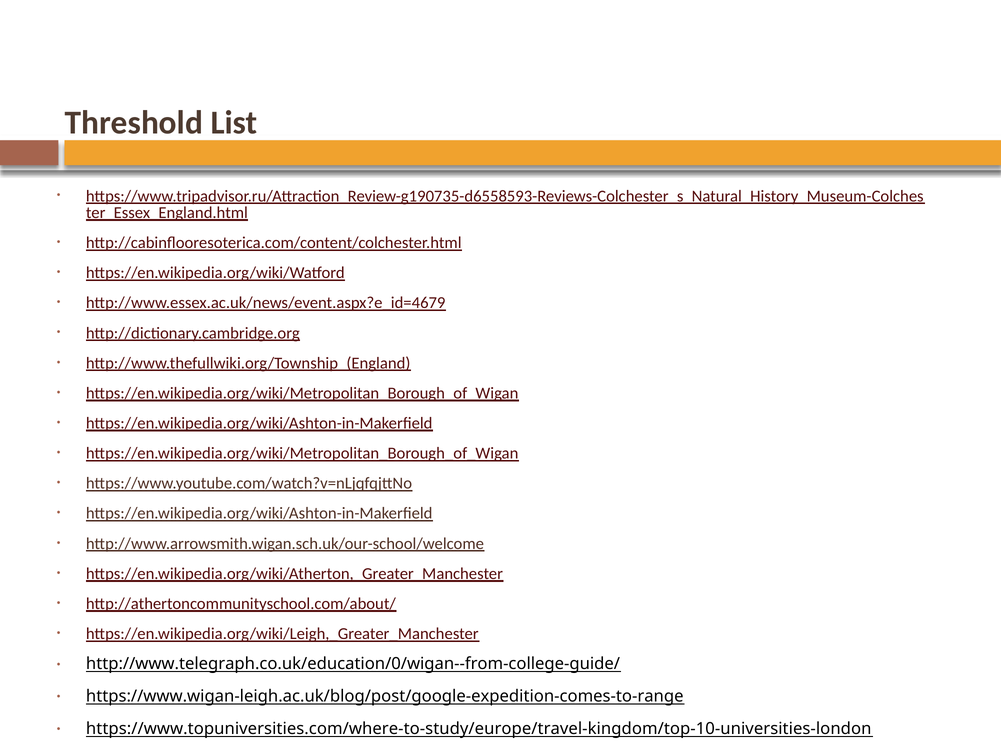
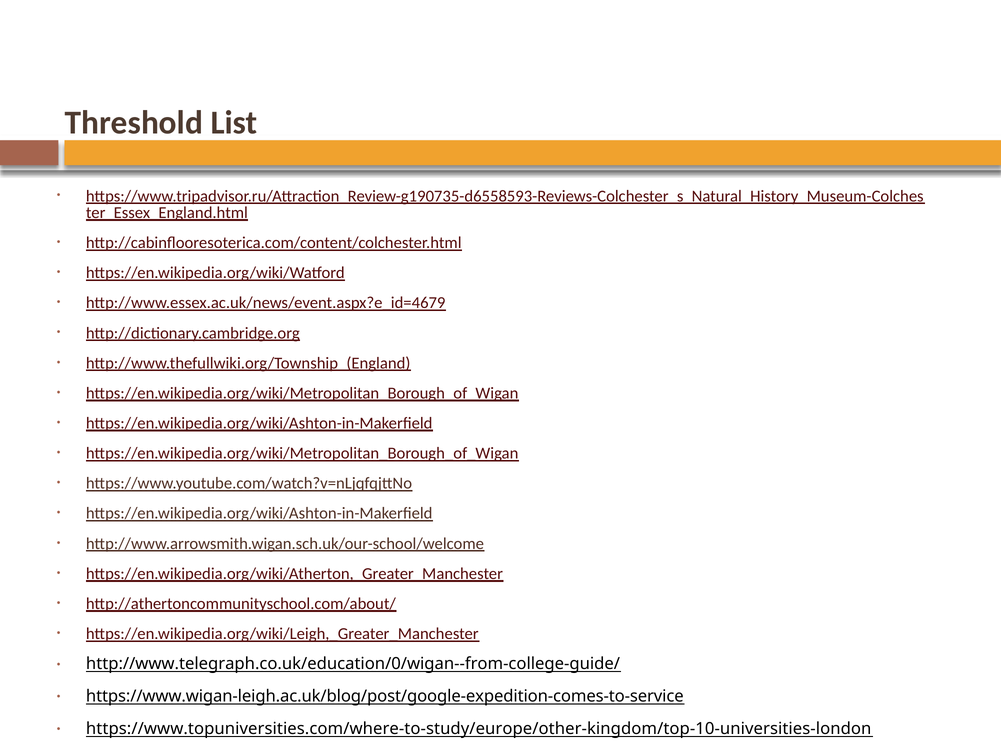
https://www.wigan-leigh.ac.uk/blog/post/google-expedition-comes-to-range: https://www.wigan-leigh.ac.uk/blog/post/google-expedition-comes-to-range -> https://www.wigan-leigh.ac.uk/blog/post/google-expedition-comes-to-service (385, 696)
https://www.topuniversities.com/where-to-study/europe/travel-kingdom/top-10-universities-london: https://www.topuniversities.com/where-to-study/europe/travel-kingdom/top-10-universities-london -> https://www.topuniversities.com/where-to-study/europe/other-kingdom/top-10-universities-london (479, 729)
